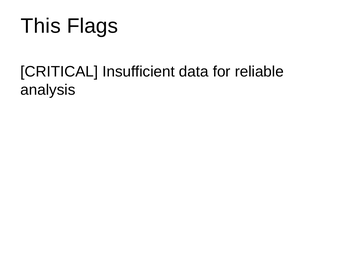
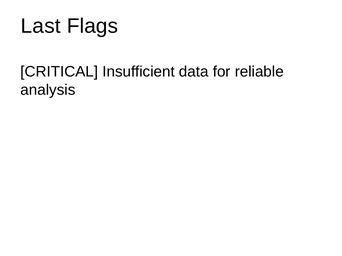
This: This -> Last (41, 26)
